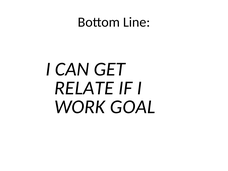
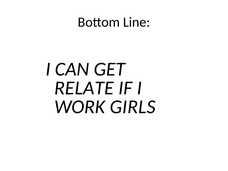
GOAL: GOAL -> GIRLS (133, 107)
